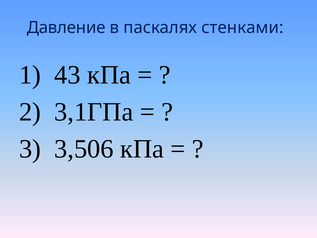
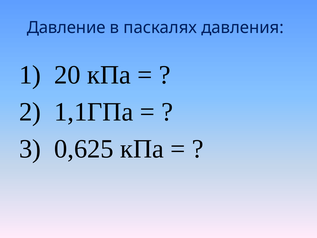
стенками: стенками -> давления (243, 28)
43: 43 -> 20 (67, 75)
3,1ГПа: 3,1ГПа -> 1,1ГПа (94, 112)
3,506: 3,506 -> 0,625 (84, 149)
